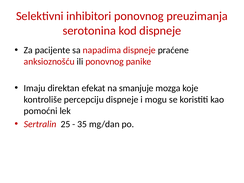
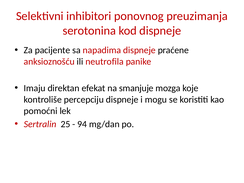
ili ponovnog: ponovnog -> neutrofila (105, 62)
35: 35 -> 94 (82, 124)
